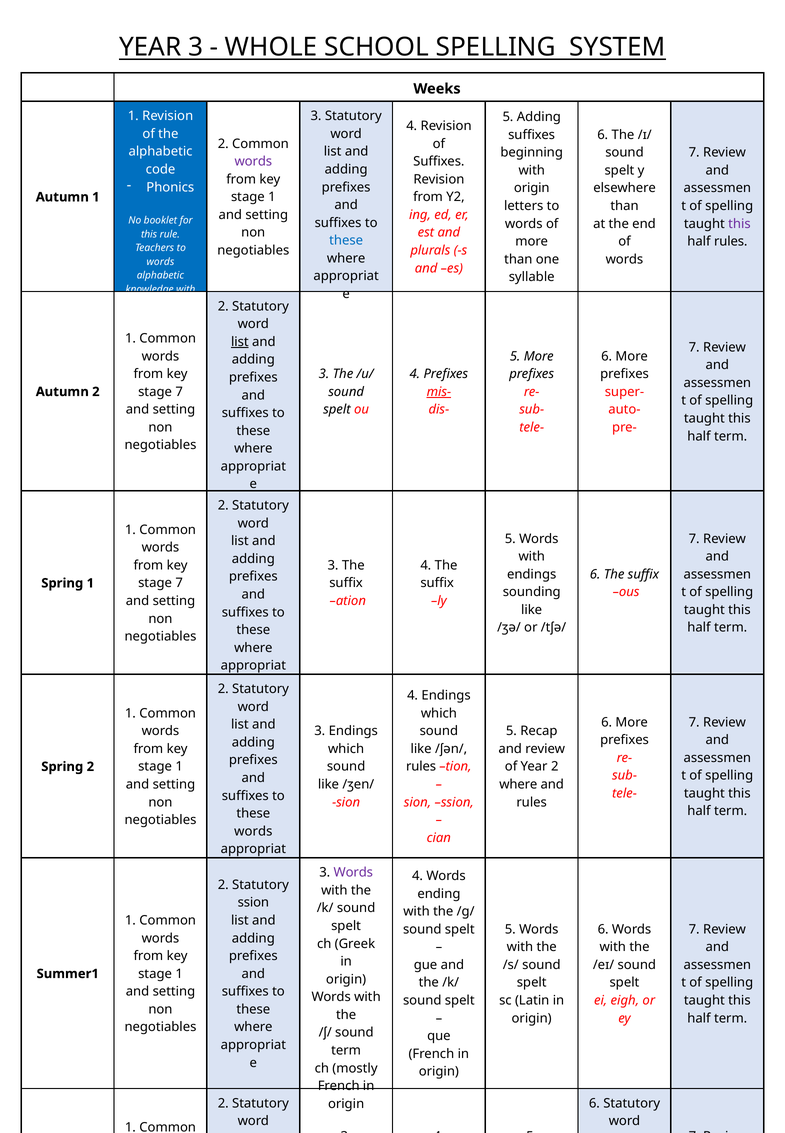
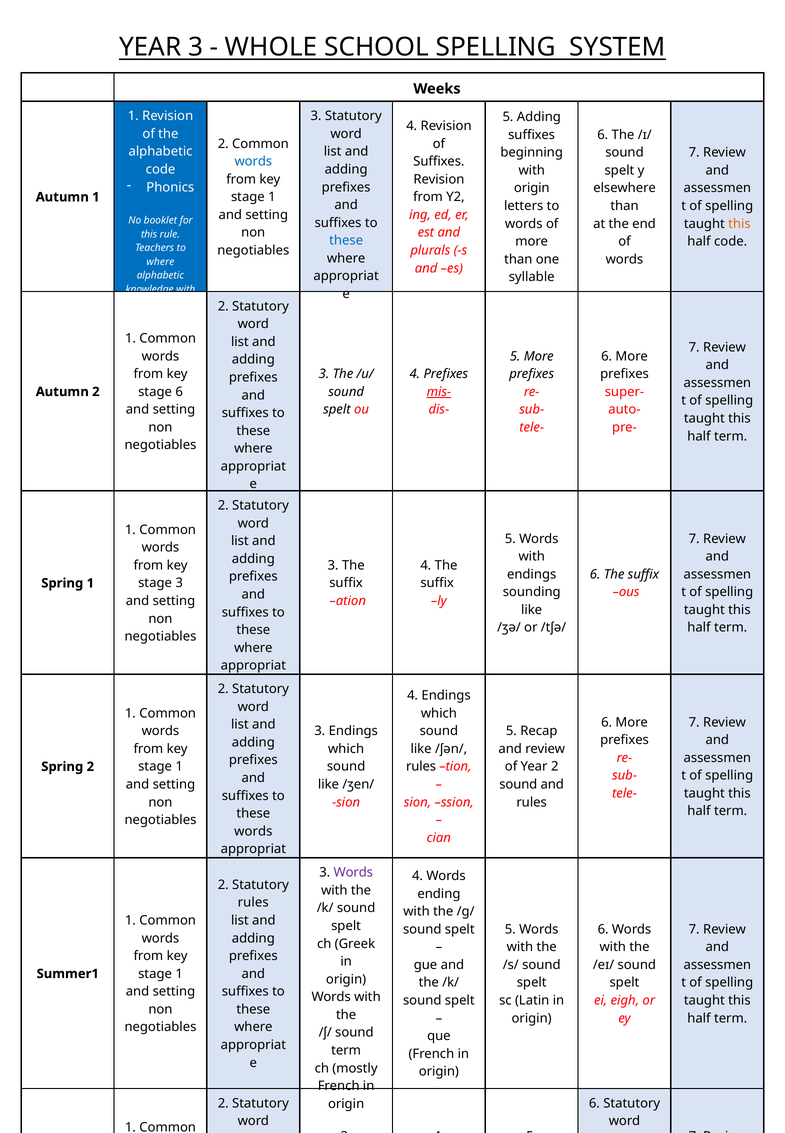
words colour: purple -> blue (253, 162)
this colour: purple -> orange (739, 224)
half rules: rules -> code (731, 242)
words: words -> where (160, 262)
list underline: present -> none (240, 342)
7: 7 -> 6 (179, 392)
7: 7 -> 3 (179, 584)
where: where -> sound (518, 785)
ssion: ssion -> rules (253, 903)
